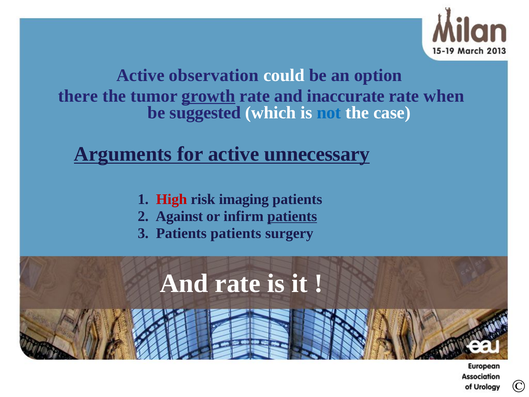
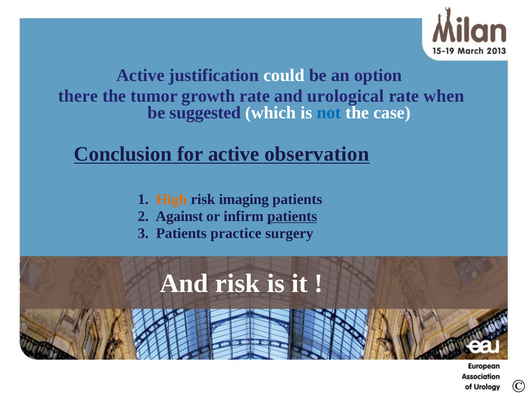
observation: observation -> justification (214, 75)
growth underline: present -> none (208, 96)
inaccurate: inaccurate -> urological (346, 96)
Arguments: Arguments -> Conclusion (123, 154)
unnecessary: unnecessary -> observation (317, 154)
High colour: red -> orange (172, 199)
Patients patients: patients -> practice (236, 233)
And rate: rate -> risk (238, 283)
